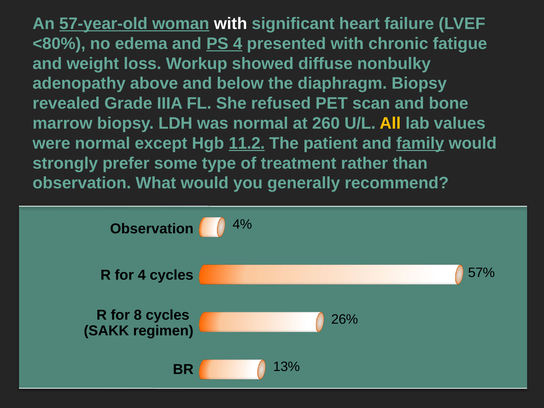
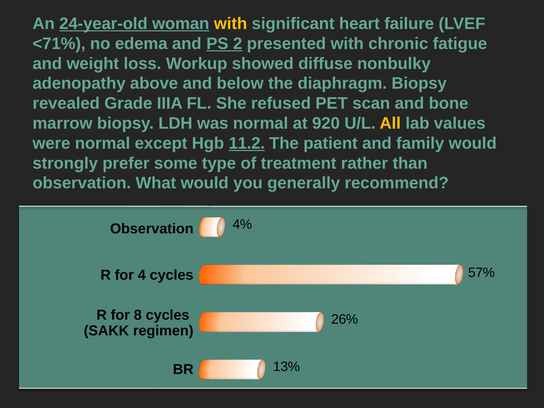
57-year-old: 57-year-old -> 24-year-old (103, 24)
with colour: white -> yellow (231, 24)
<80%: <80% -> <71% (59, 44)
PS 4: 4 -> 2 (238, 44)
260: 260 -> 920 (326, 123)
family underline: present -> none (420, 143)
